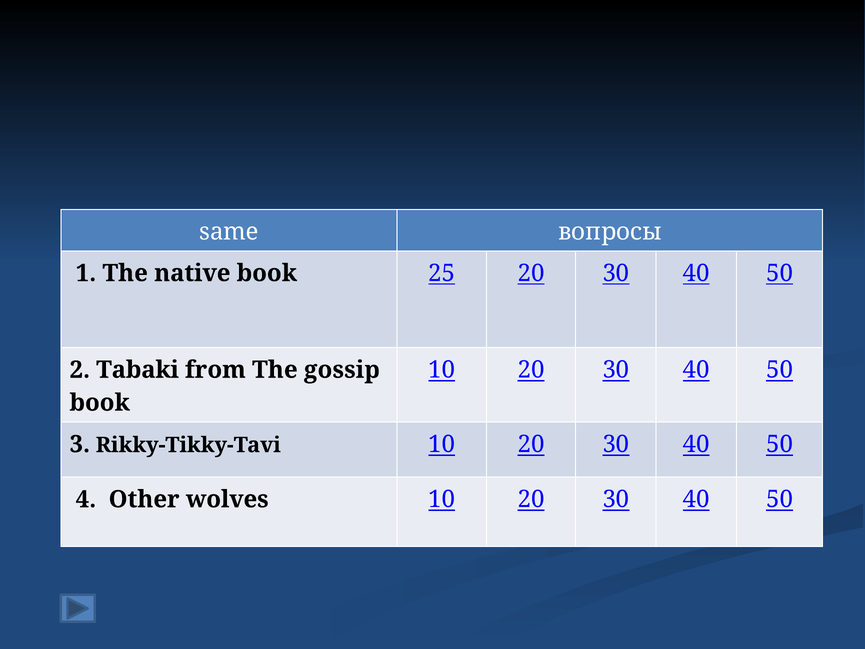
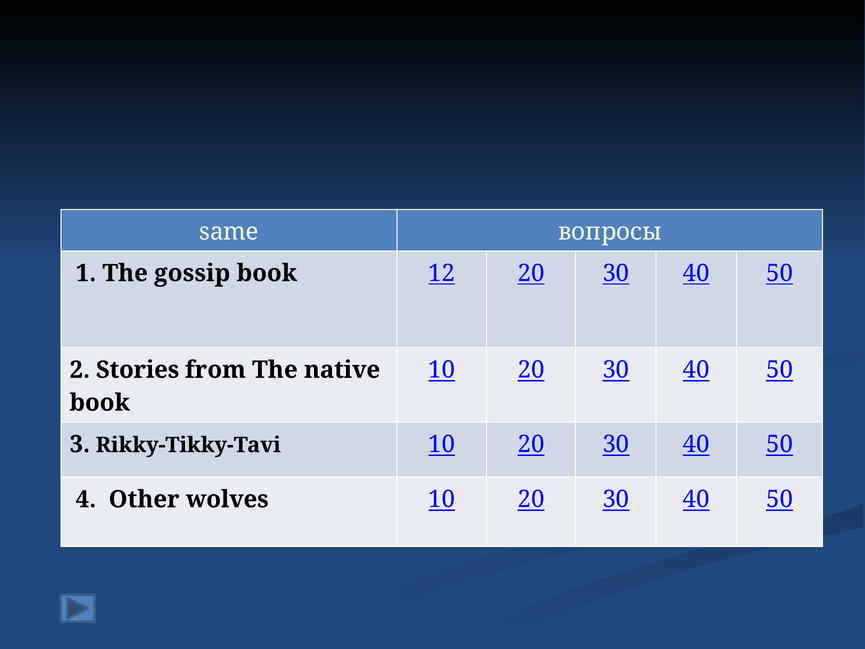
native: native -> gossip (192, 273)
25: 25 -> 12 (442, 273)
Tabaki: Tabaki -> Stories (138, 370)
gossip: gossip -> native (342, 370)
